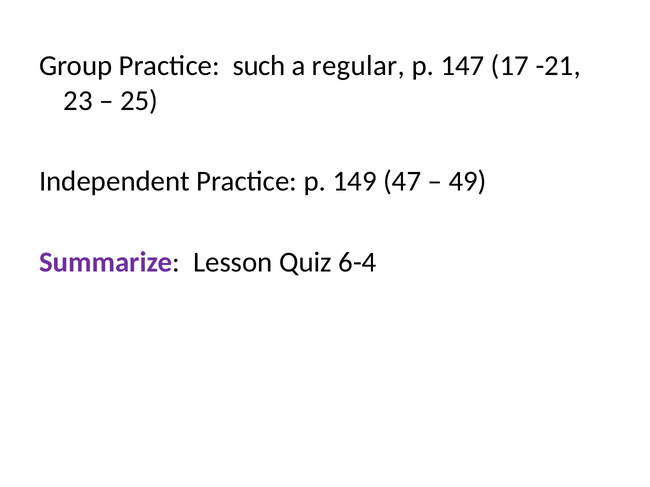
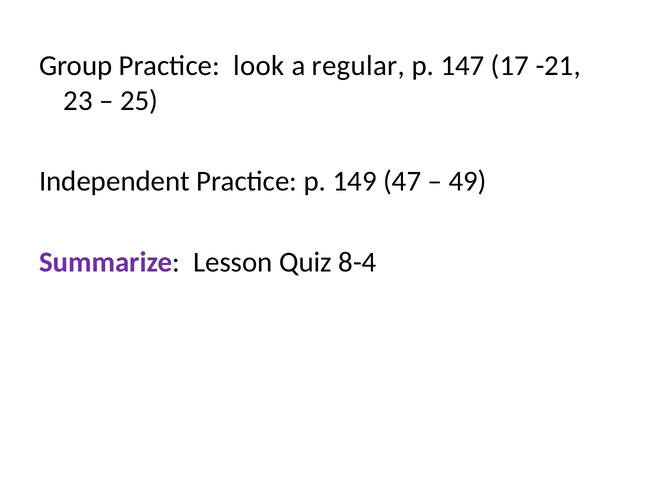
such: such -> look (259, 66)
6-4: 6-4 -> 8-4 (357, 262)
